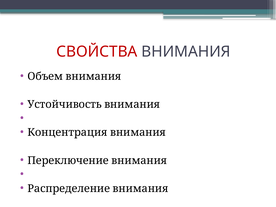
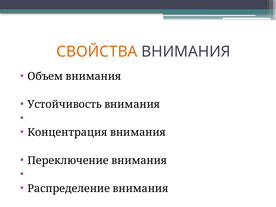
СВОЙСТВА colour: red -> orange (97, 52)
